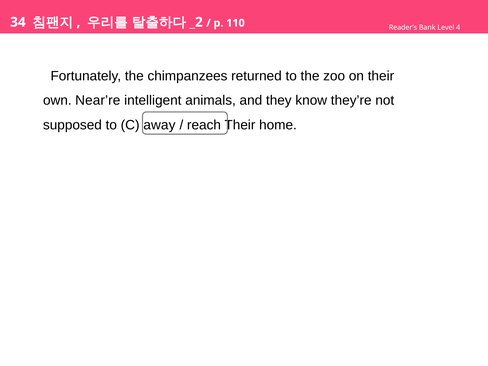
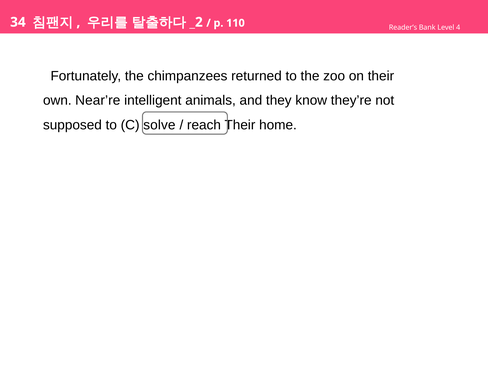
away: away -> solve (159, 125)
